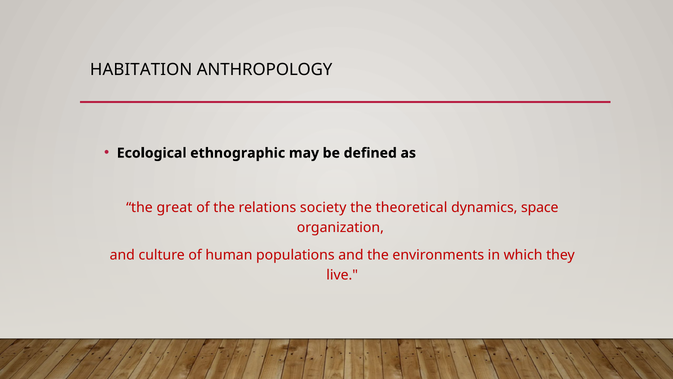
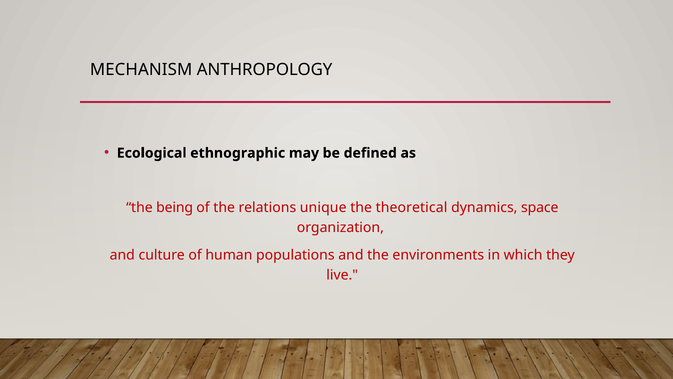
HABITATION: HABITATION -> MECHANISM (141, 70)
great: great -> being (175, 207)
society: society -> unique (323, 207)
